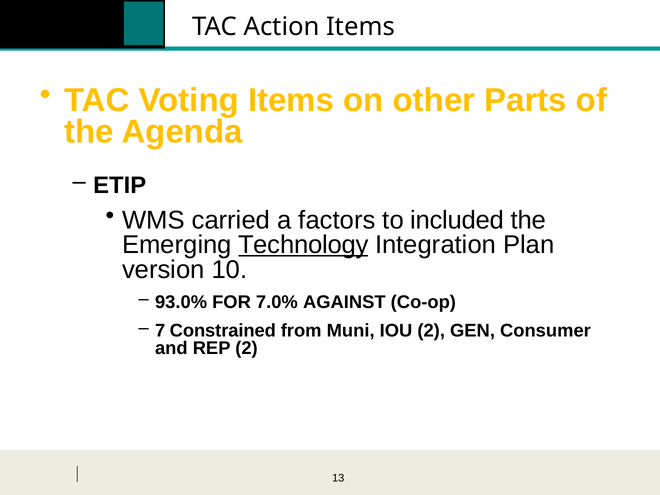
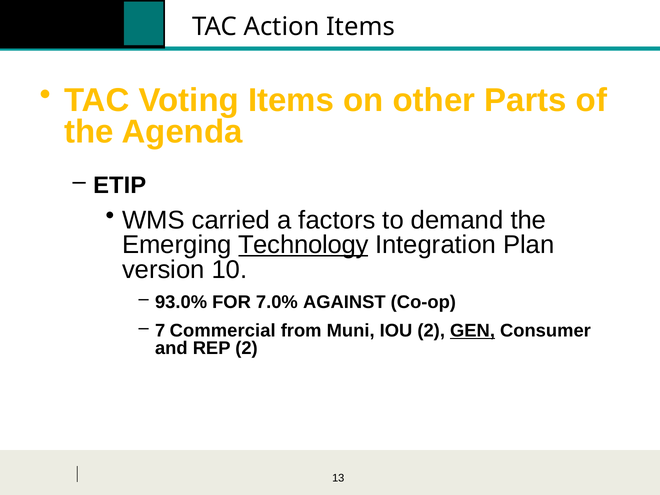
included: included -> demand (457, 220)
Constrained: Constrained -> Commercial (223, 331)
GEN underline: none -> present (473, 331)
